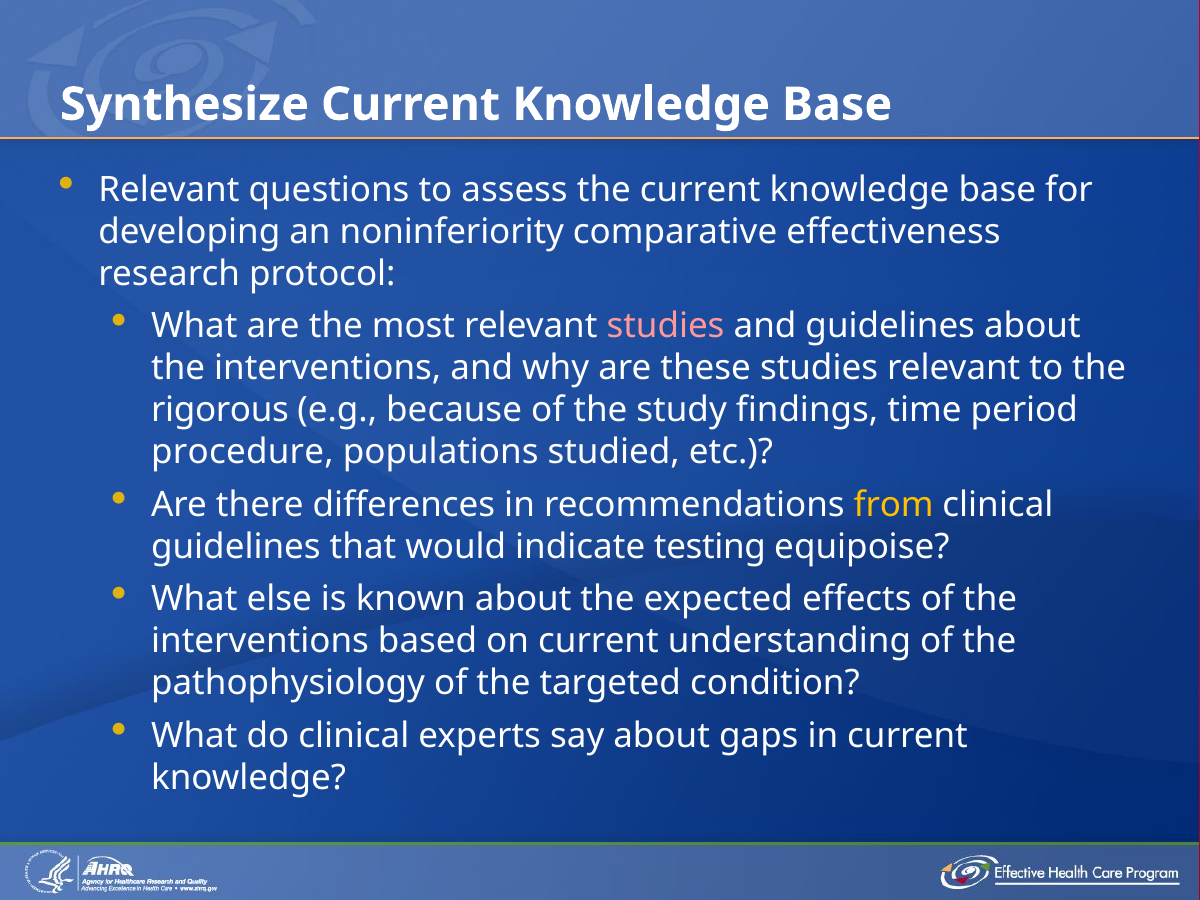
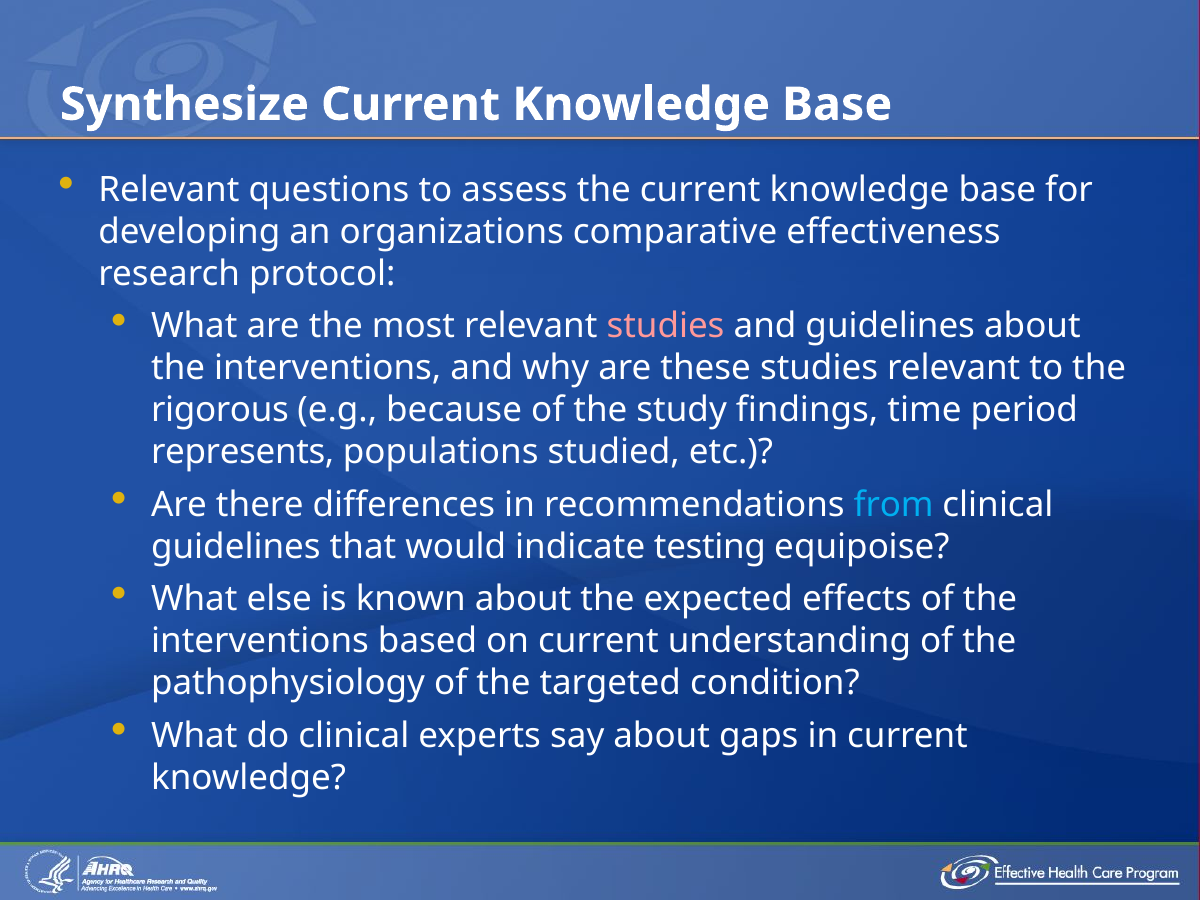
noninferiority: noninferiority -> organizations (452, 232)
procedure: procedure -> represents (243, 452)
from colour: yellow -> light blue (894, 505)
